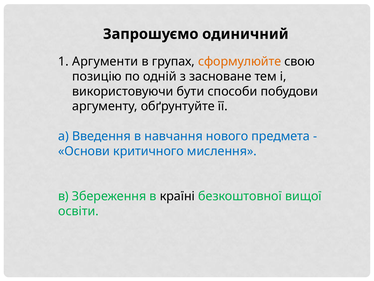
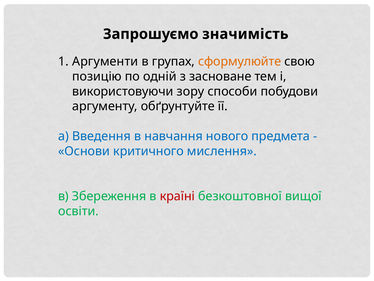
одиничний: одиничний -> значимість (245, 34)
бути: бути -> зору (190, 91)
країні colour: black -> red (177, 196)
